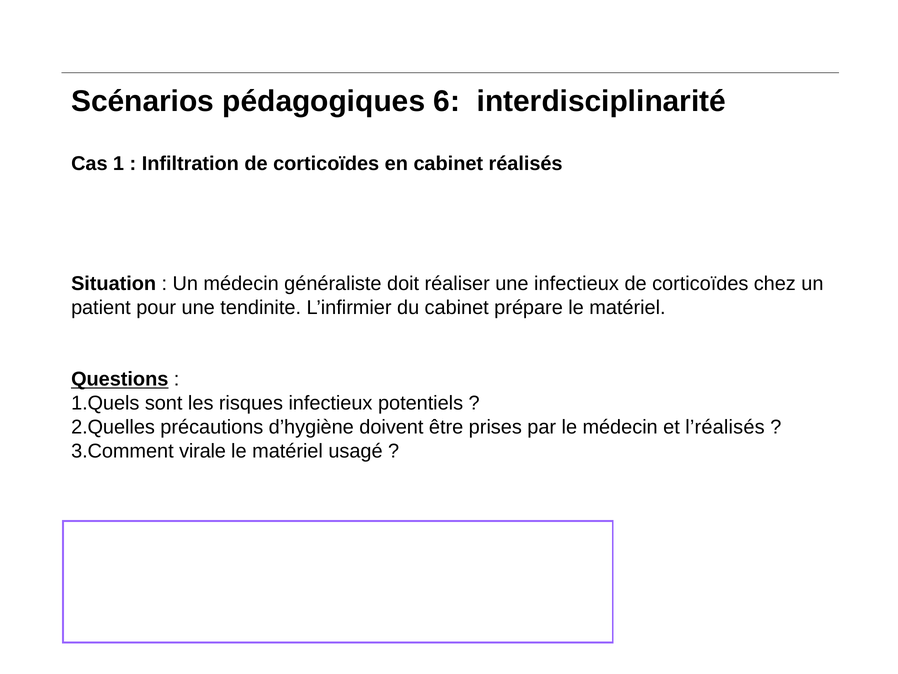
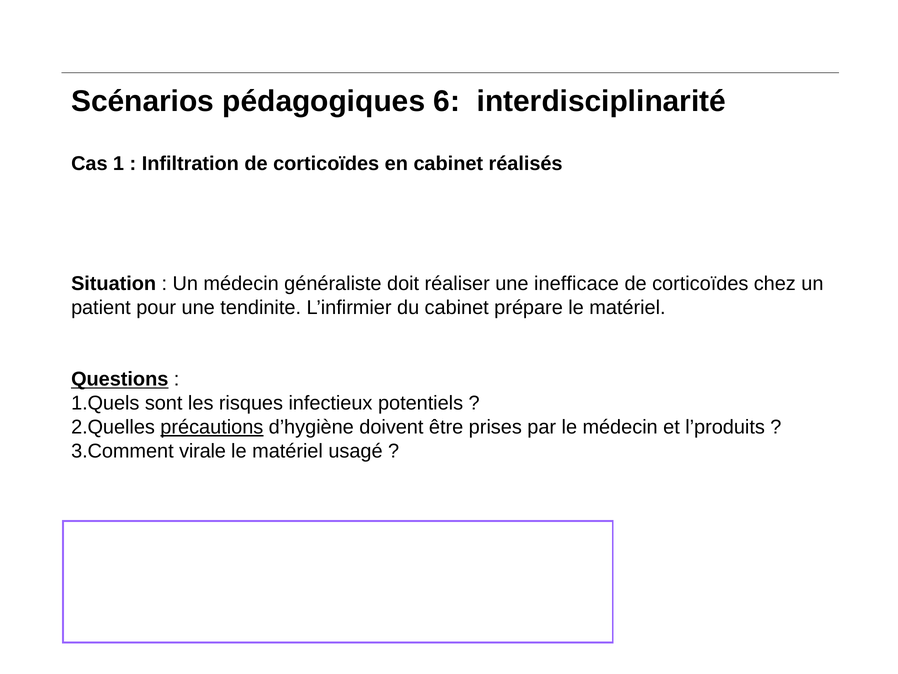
une infectieux: infectieux -> inefficace (576, 283)
précautions underline: none -> present (212, 427)
l’réalisés: l’réalisés -> l’produits (725, 427)
